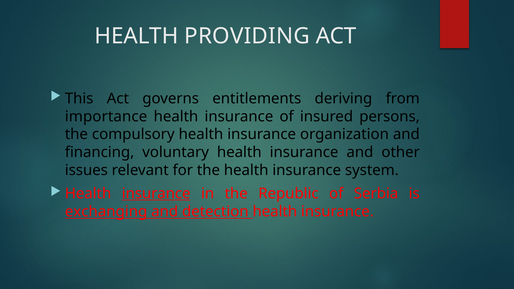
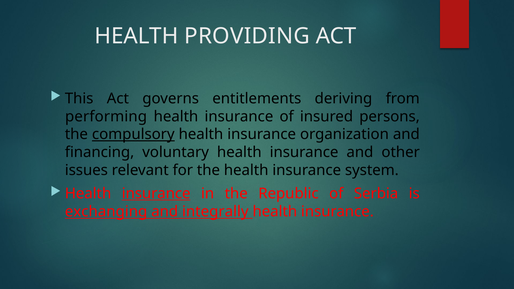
importance: importance -> performing (106, 116)
compulsory underline: none -> present (133, 134)
detection: detection -> integrally (215, 212)
